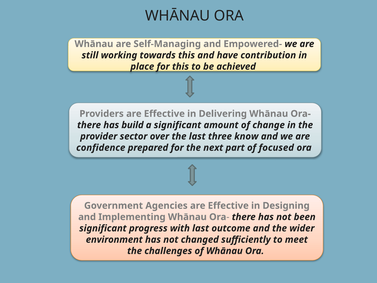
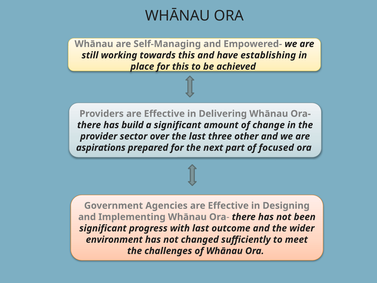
contribution: contribution -> establishing (268, 55)
know: know -> other (246, 136)
confidence: confidence -> aspirations (101, 148)
